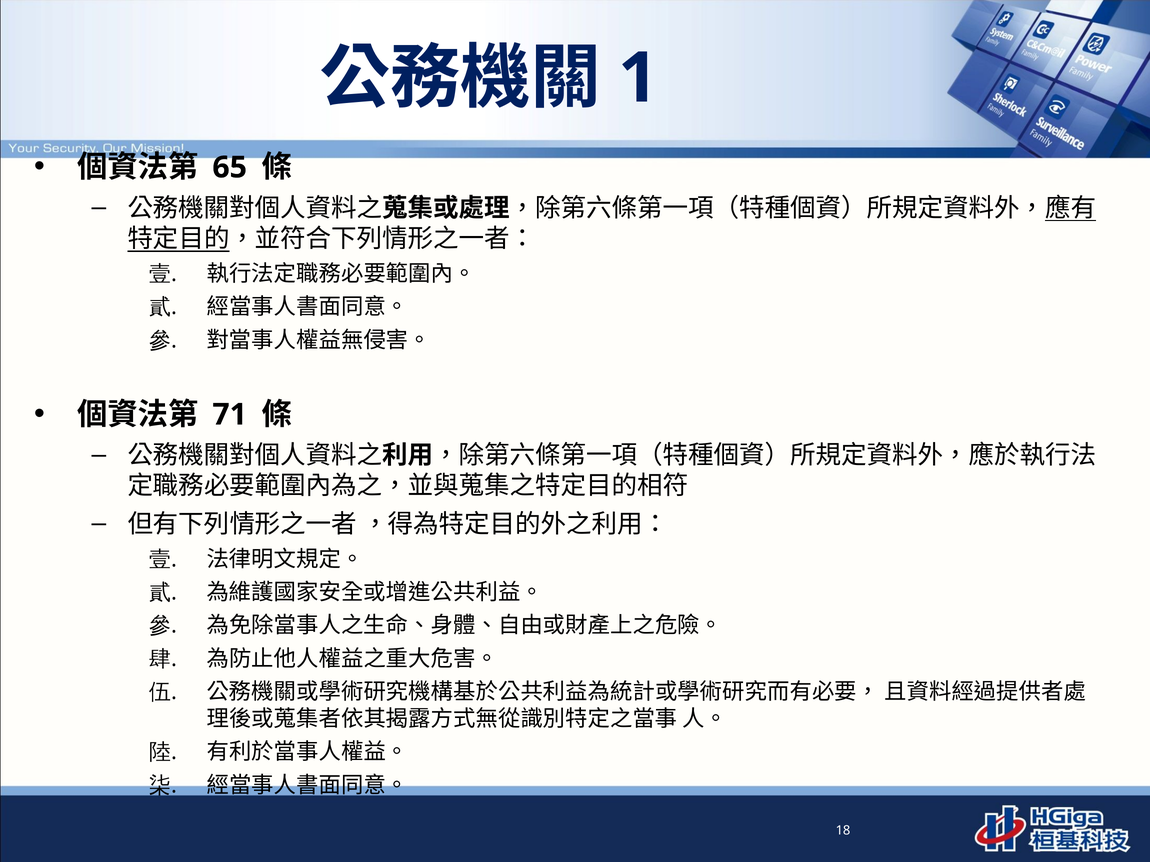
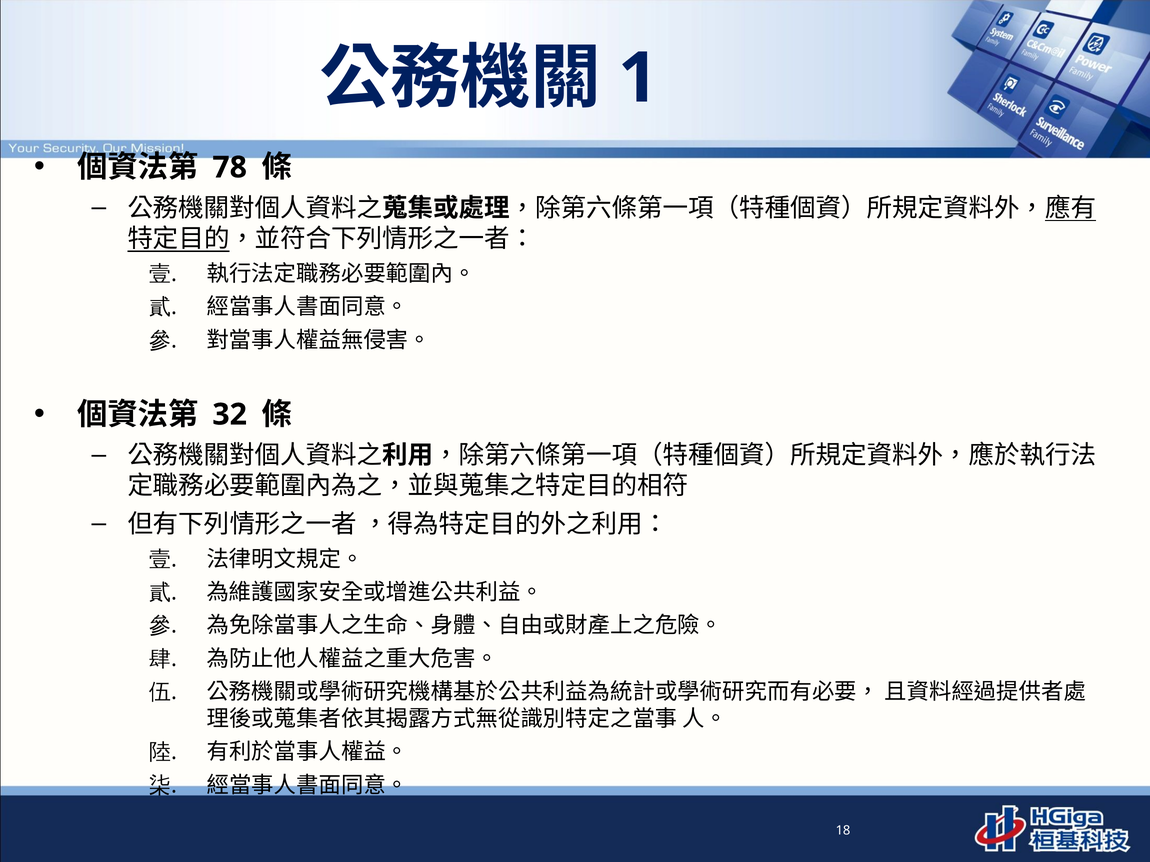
65: 65 -> 78 (230, 168)
71: 71 -> 32 (230, 415)
